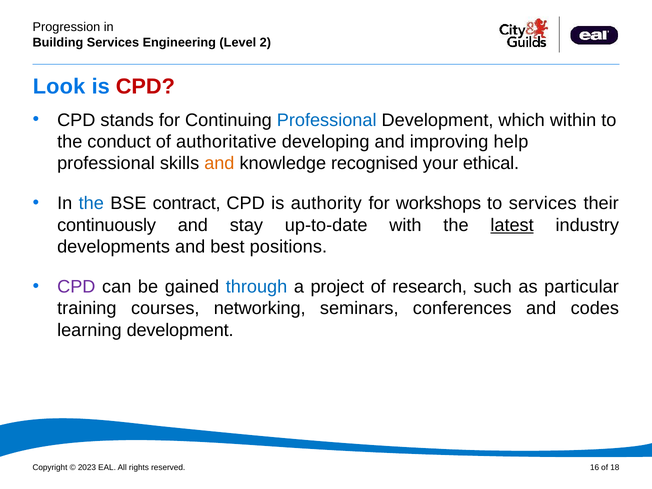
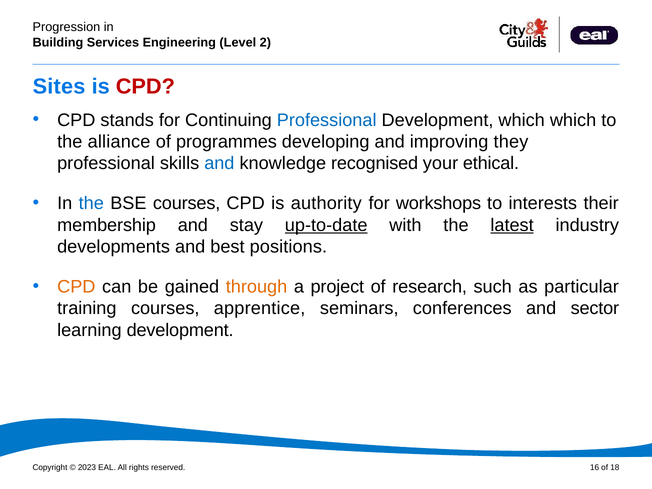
Look: Look -> Sites (59, 86)
which within: within -> which (573, 120)
conduct: conduct -> alliance (119, 142)
authoritative: authoritative -> programmes (226, 142)
help: help -> they (511, 142)
and colour: orange -> blue (219, 164)
BSE contract: contract -> courses (187, 203)
to services: services -> interests (543, 203)
continuously: continuously -> membership (107, 225)
up-to-date underline: none -> present (326, 225)
CPD colour: purple -> orange (76, 287)
through colour: blue -> orange (257, 287)
networking: networking -> apprentice (260, 308)
codes: codes -> sector (595, 308)
